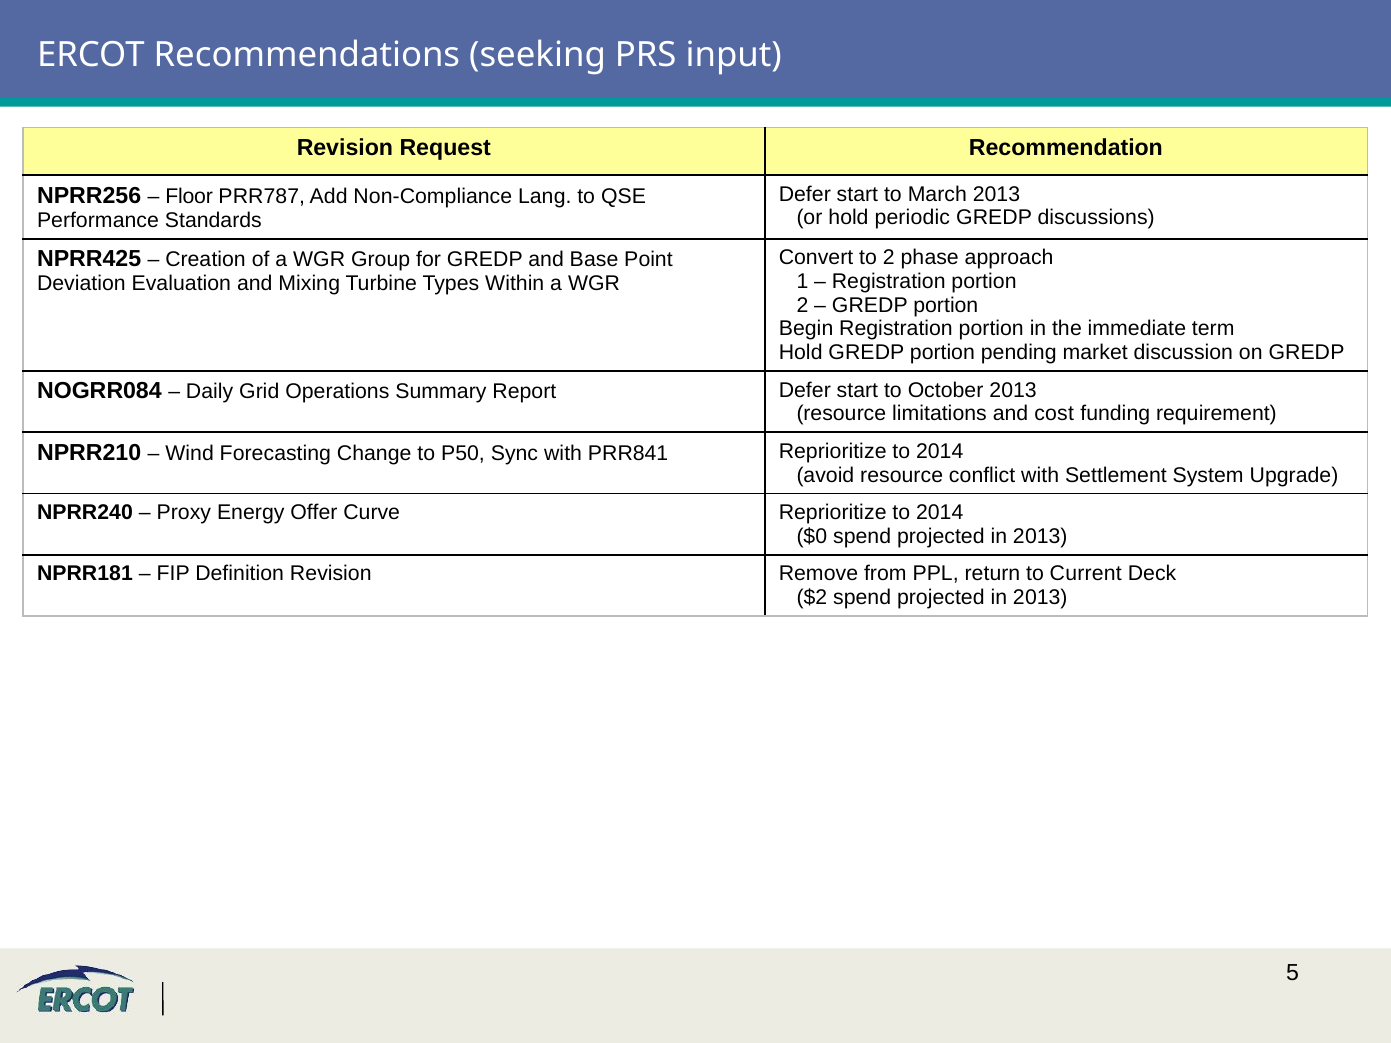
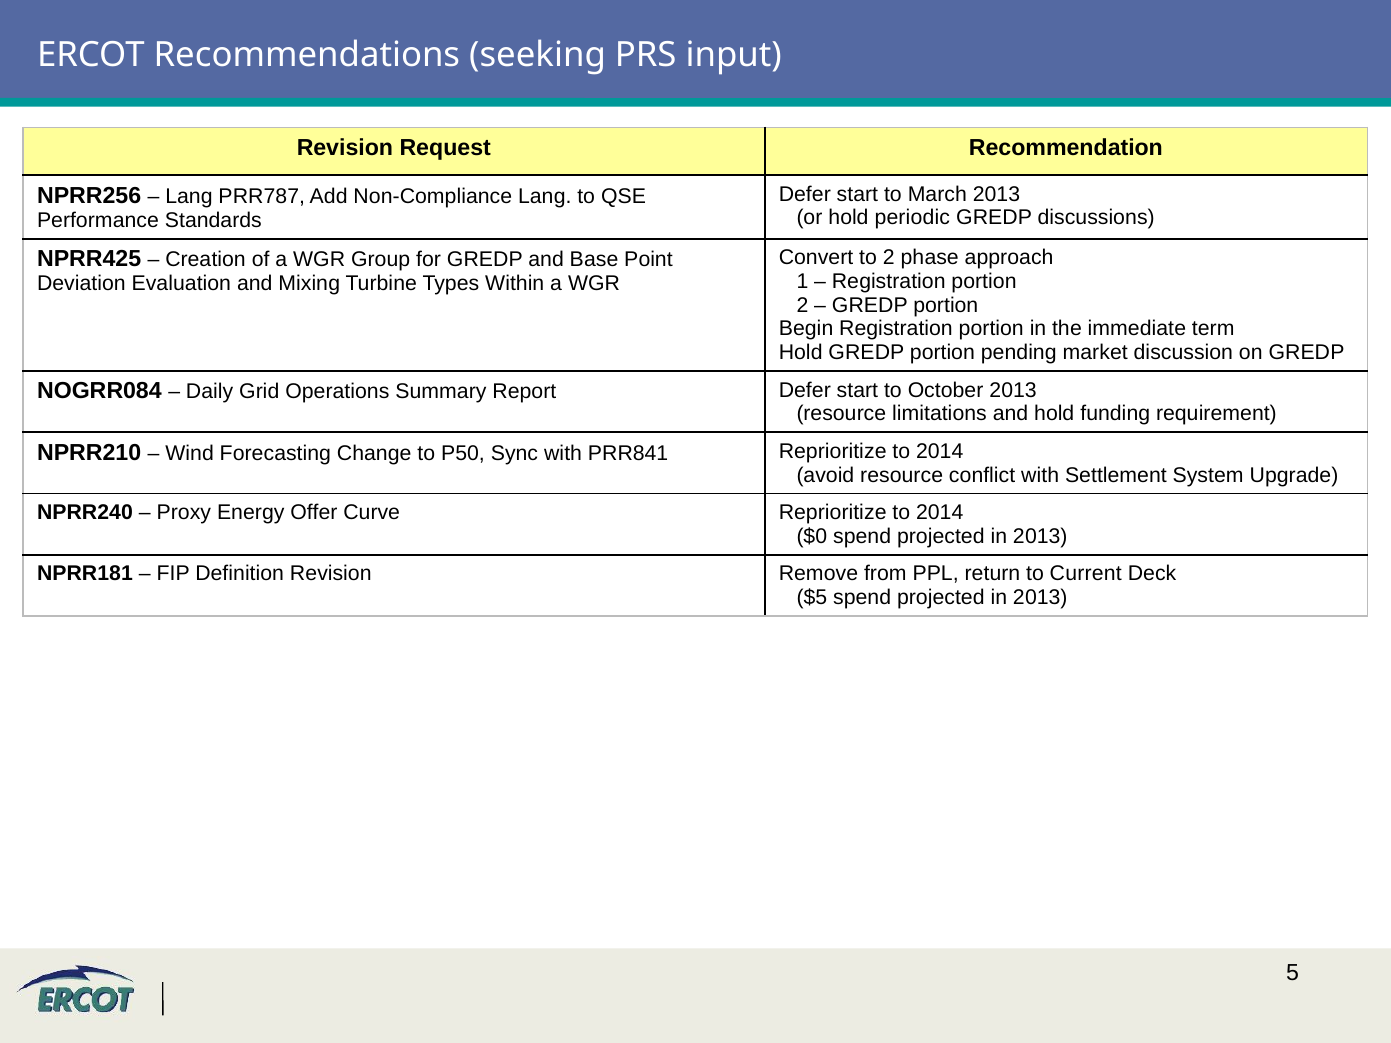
Floor: Floor -> Lang (189, 196)
and cost: cost -> hold (1054, 414)
$2: $2 -> $5 (812, 598)
